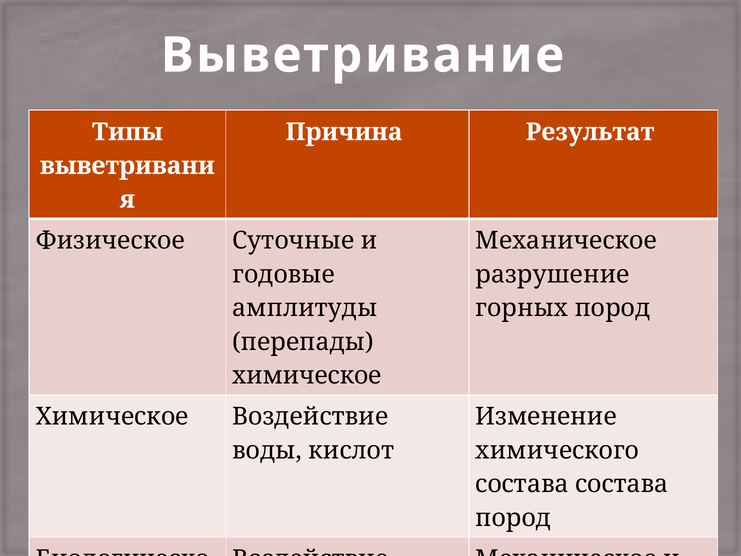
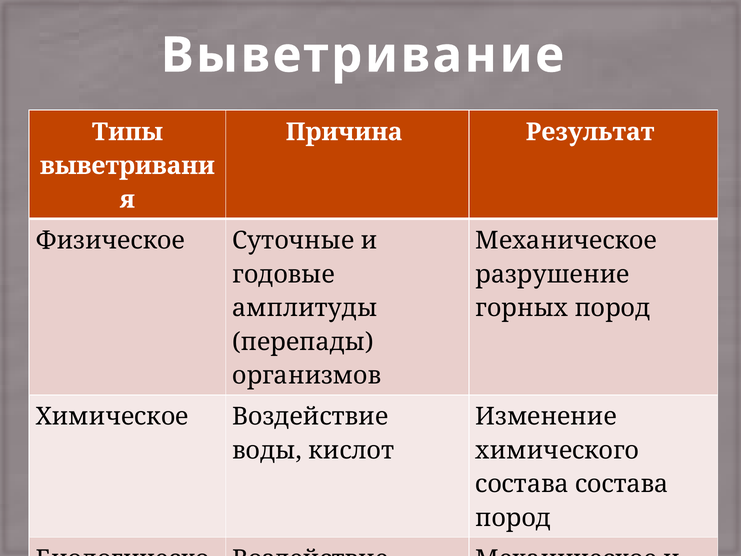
химическое: химическое -> организмов (307, 375)
